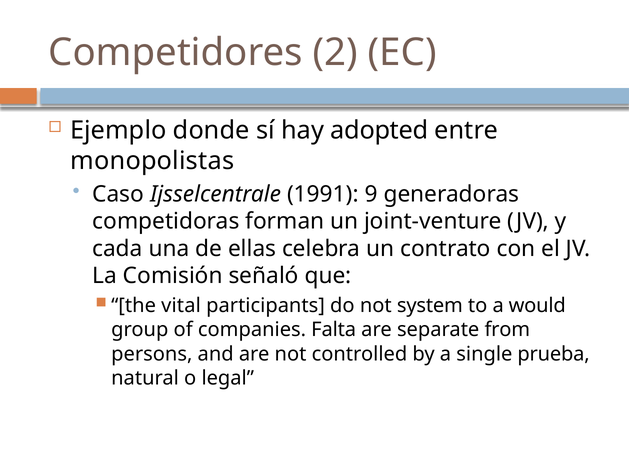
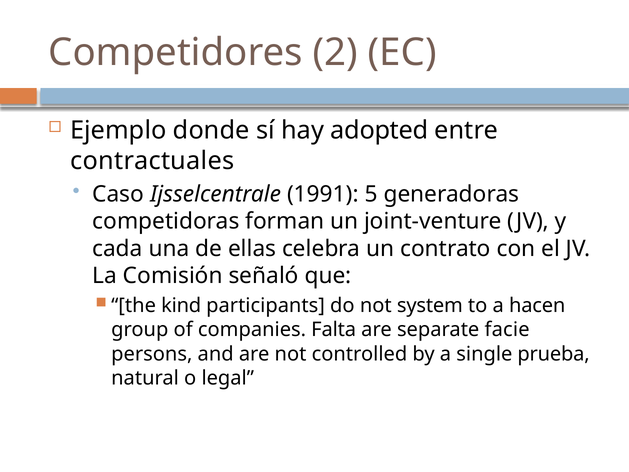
monopolistas: monopolistas -> contractuales (152, 161)
9: 9 -> 5 (371, 194)
vital: vital -> kind (181, 306)
would: would -> hacen (537, 306)
from: from -> facie (507, 330)
